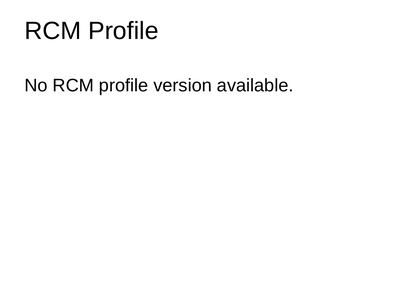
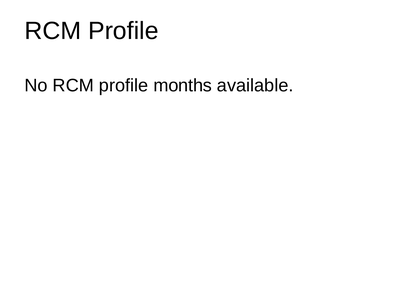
version: version -> months (183, 86)
